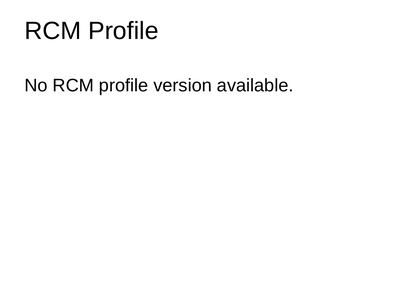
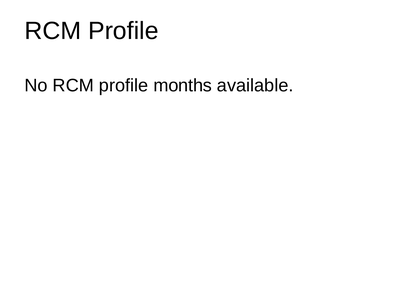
version: version -> months (183, 86)
